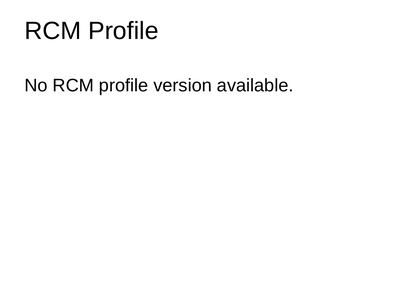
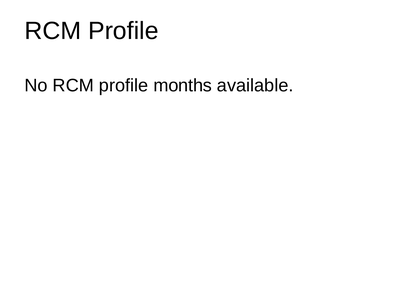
version: version -> months (183, 86)
